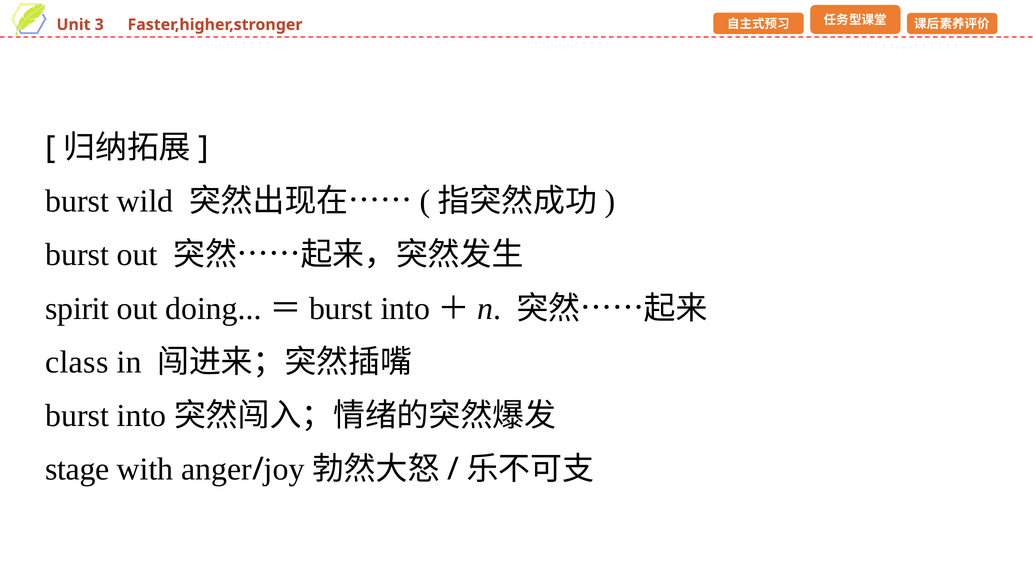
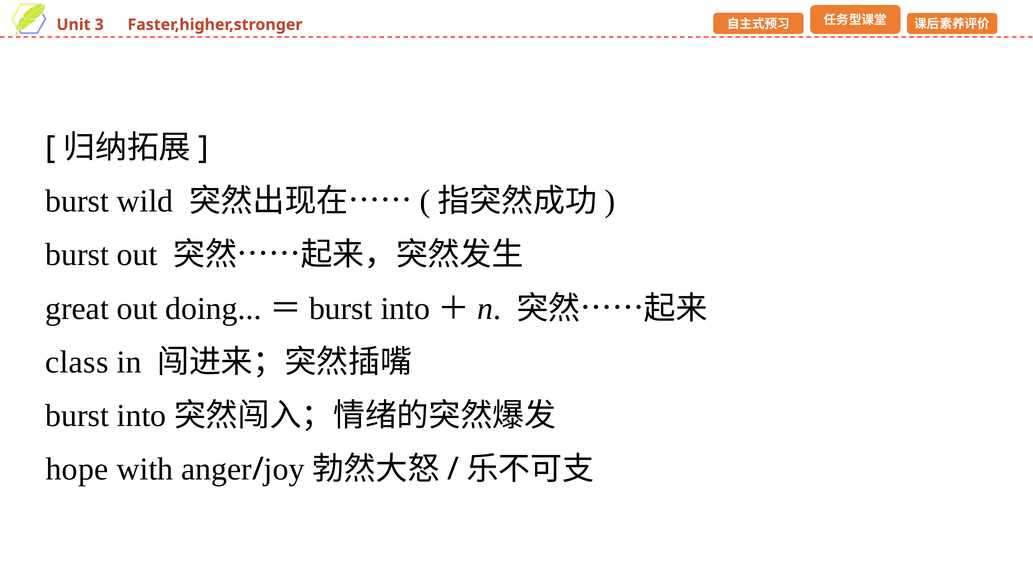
spirit: spirit -> great (77, 308)
stage: stage -> hope (77, 469)
